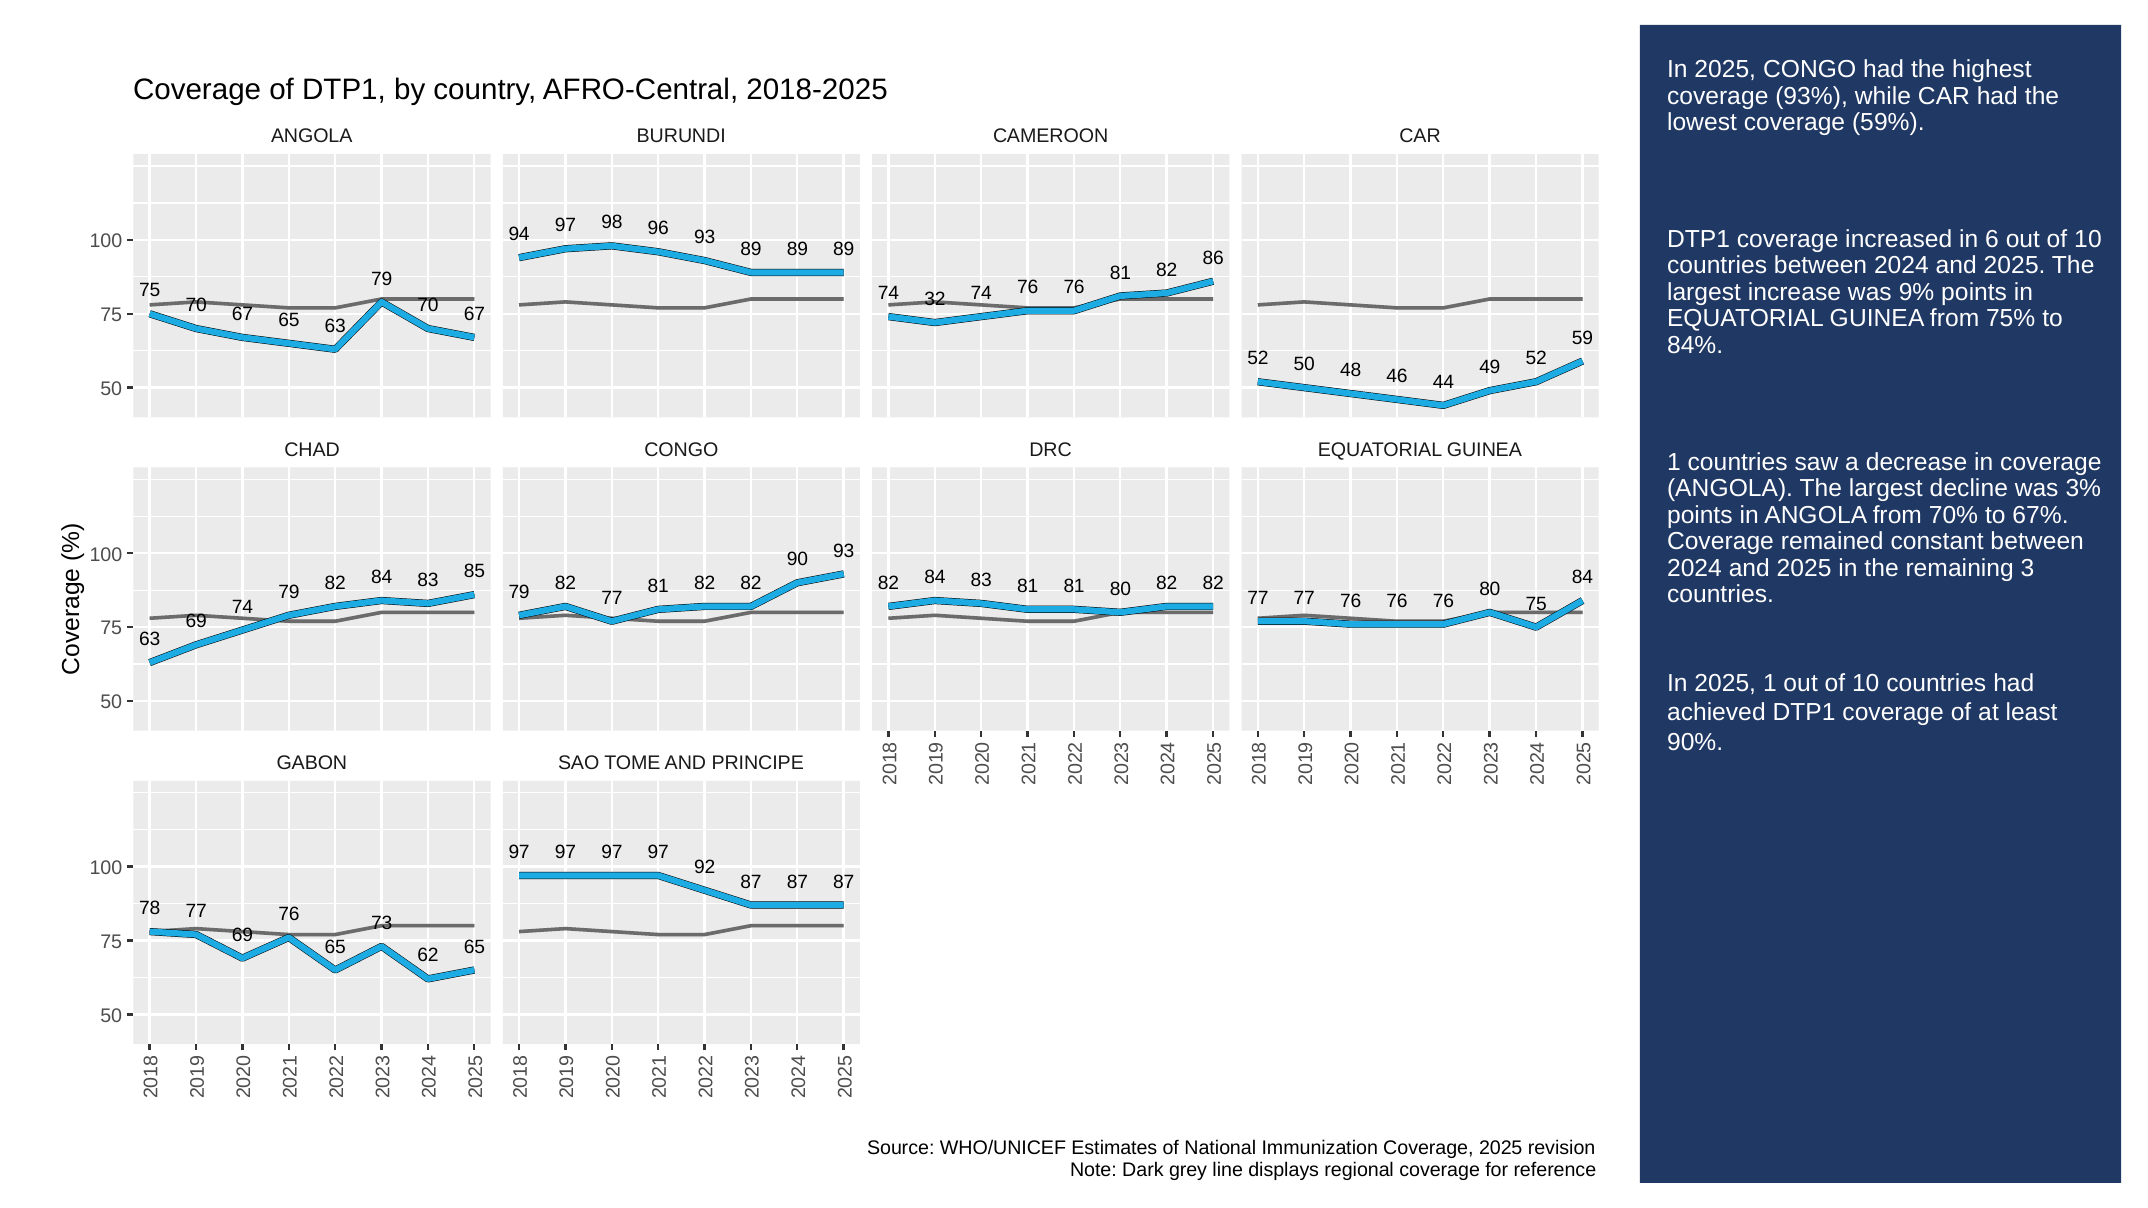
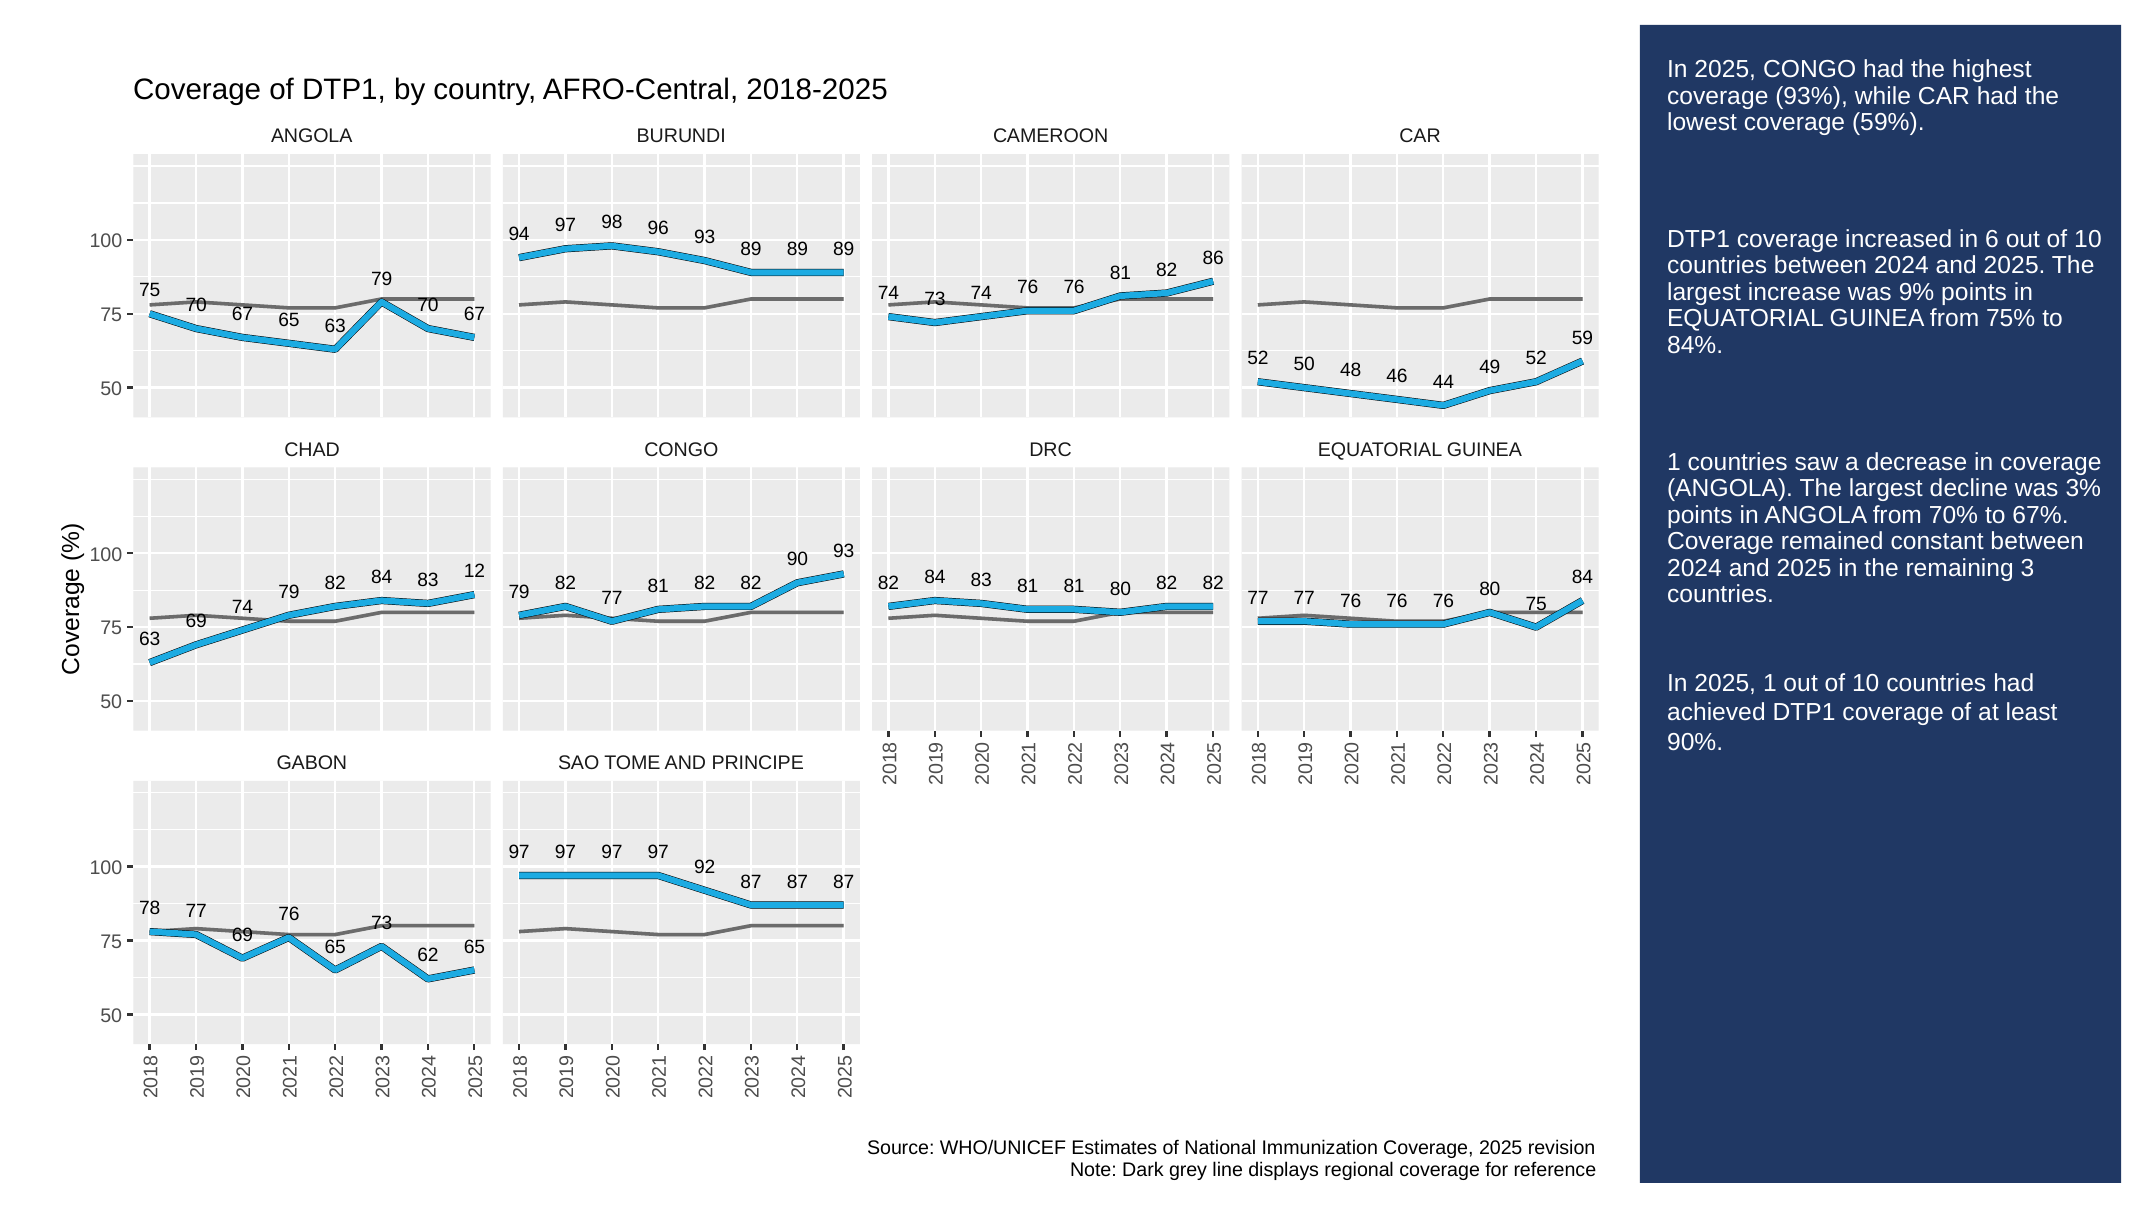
74 32: 32 -> 73 (935, 299)
85: 85 -> 12 (474, 571)
